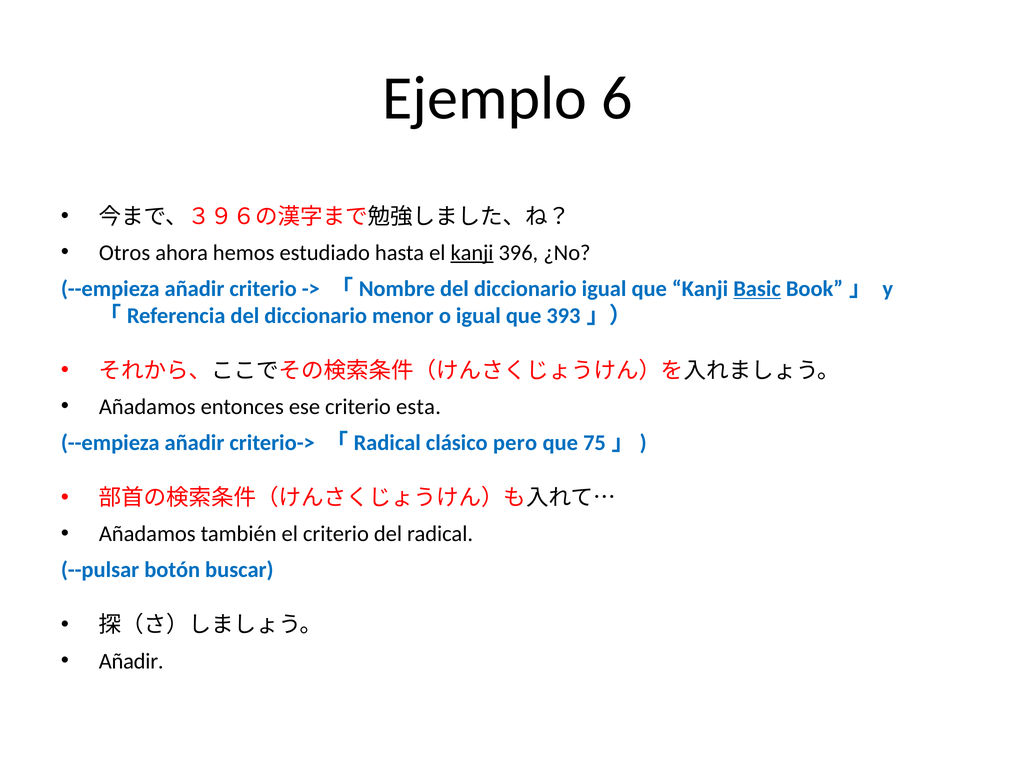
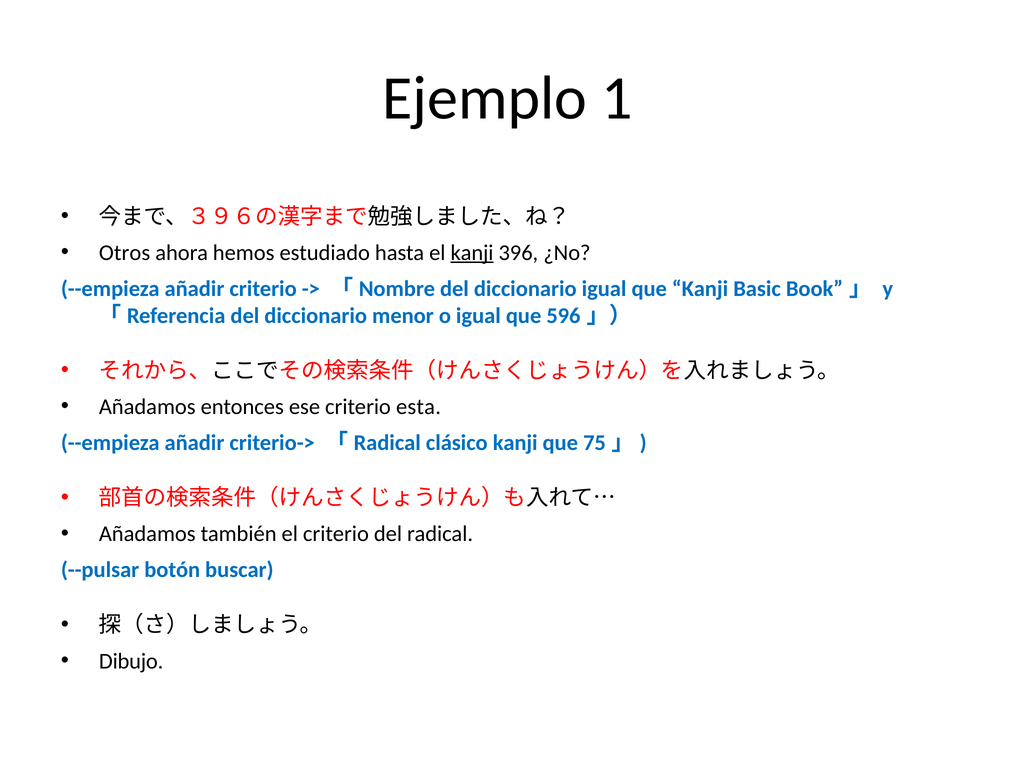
6: 6 -> 1 (617, 98)
Basic underline: present -> none (757, 289)
393: 393 -> 596 (563, 316)
clásico pero: pero -> kanji (515, 443)
Añadir: Añadir -> Dibujo (131, 661)
